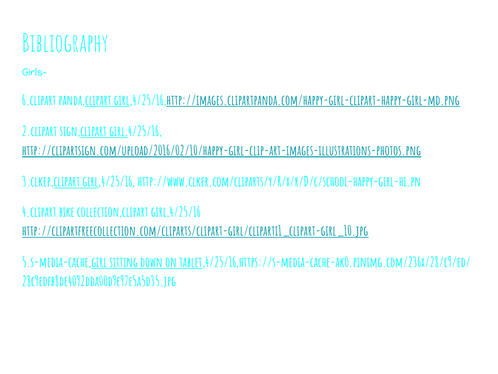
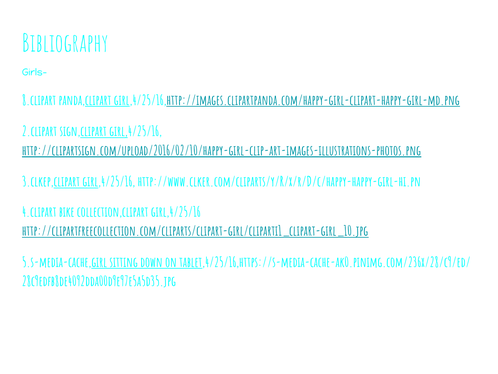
6.clipart: 6.clipart -> 8.clipart (39, 100)
http://www.clker.com/cliparts/y/R/x/r/D/c/school-happy-girl-hi.pn: http://www.clker.com/cliparts/y/R/x/r/D/c/school-happy-girl-hi.pn -> http://www.clker.com/cliparts/y/R/x/r/D/c/happy-happy-girl-hi.pn (279, 182)
